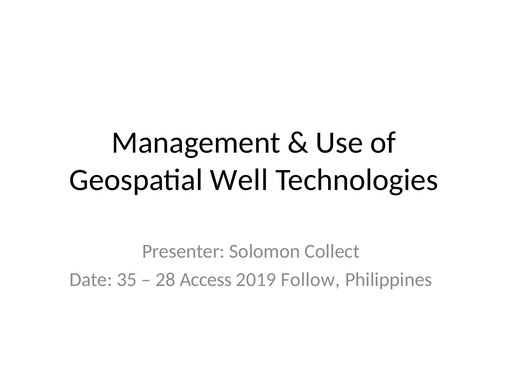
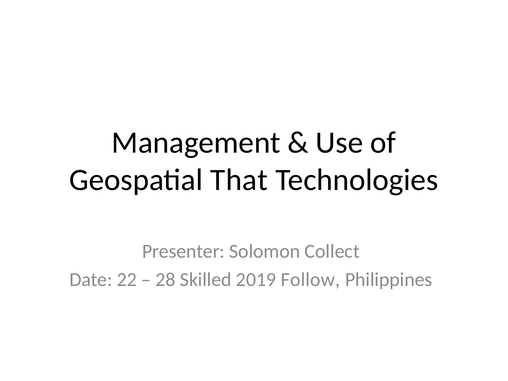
Well: Well -> That (239, 180)
35: 35 -> 22 (127, 280)
Access: Access -> Skilled (206, 280)
